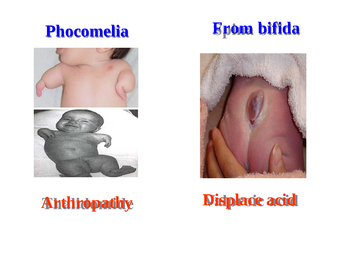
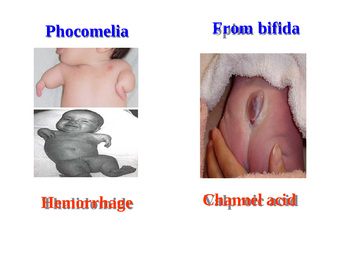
Displace: Displace -> Channel (233, 200)
Arthropathy: Arthropathy -> Hemorrhage (87, 203)
